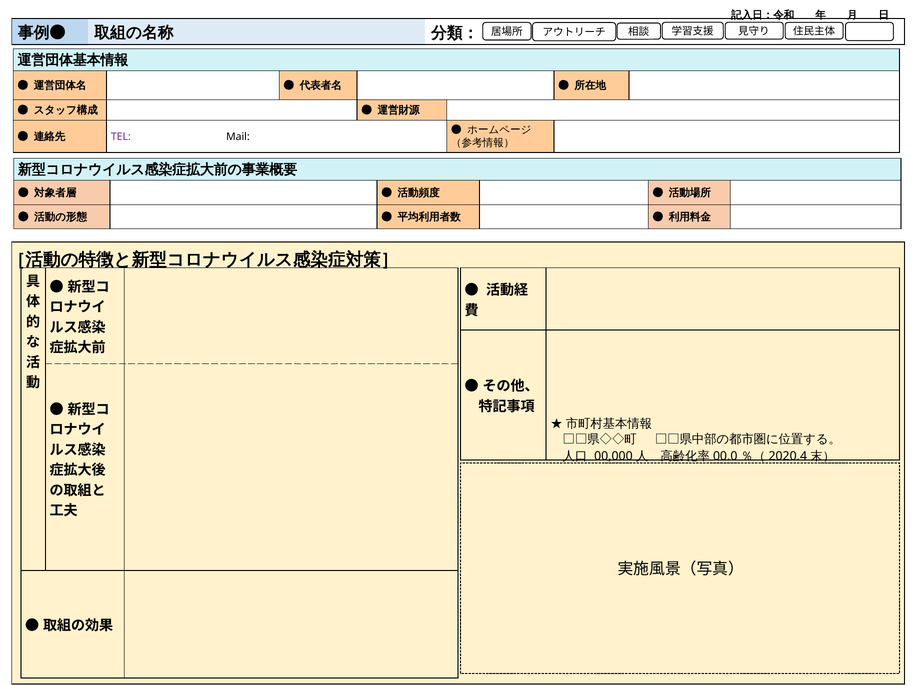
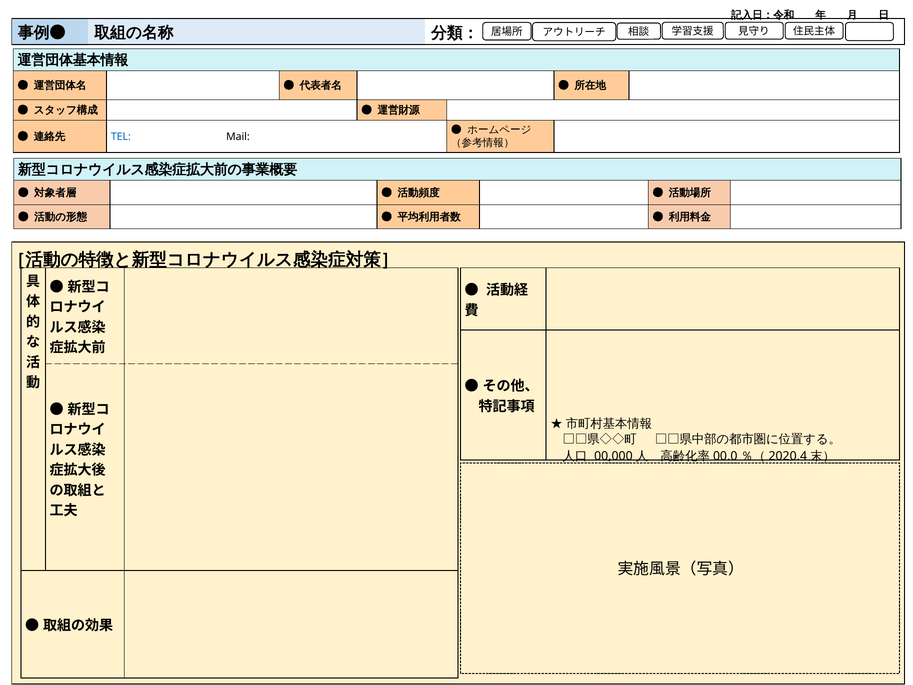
TEL colour: purple -> blue (121, 137)
